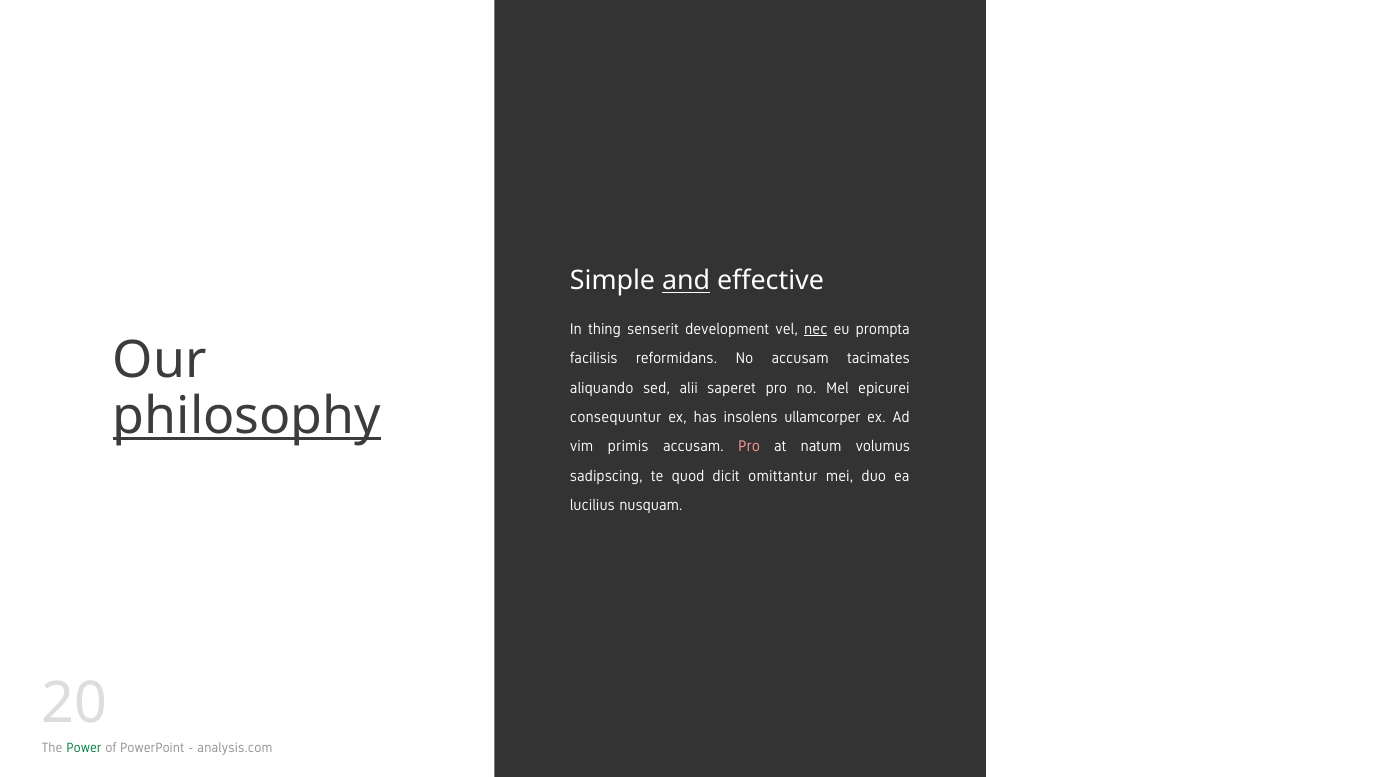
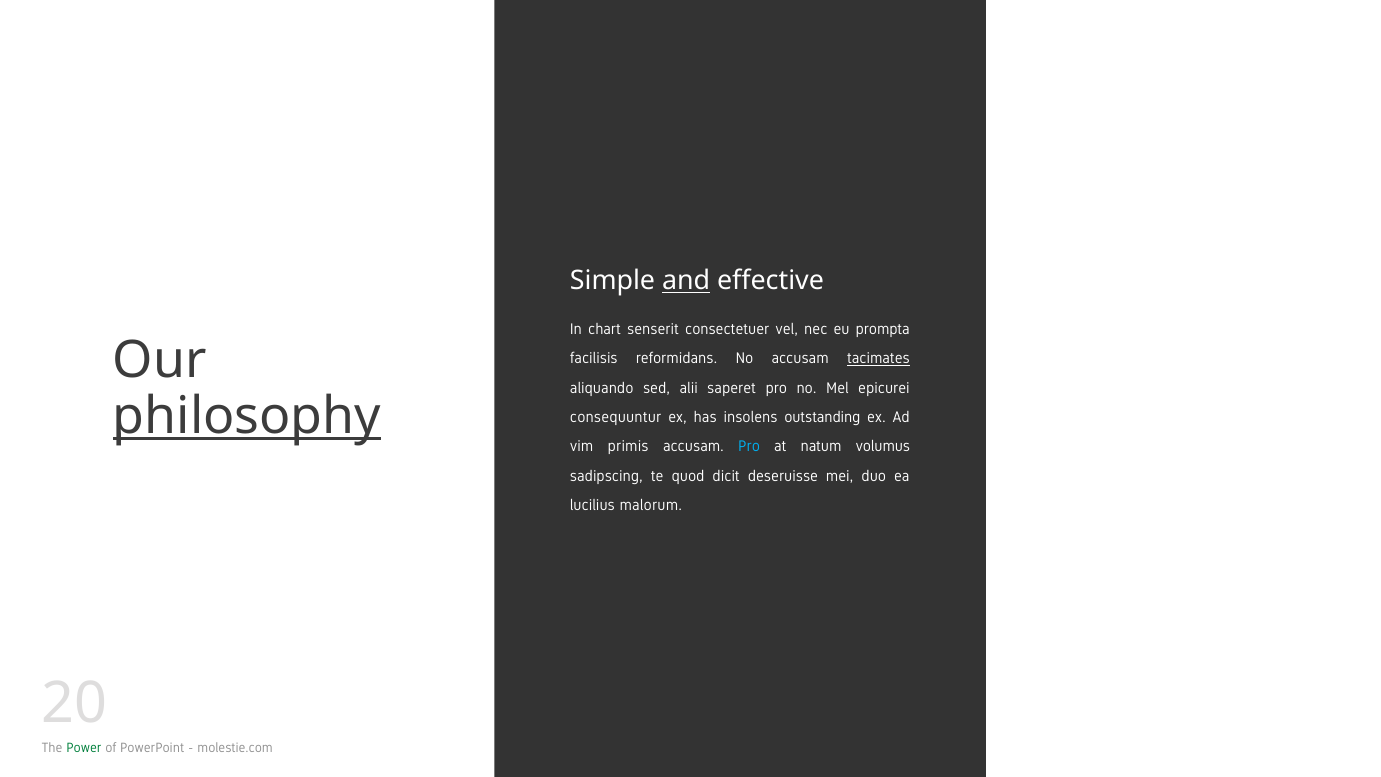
thing: thing -> chart (605, 329)
development: development -> consectetuer (727, 329)
nec underline: present -> none (816, 329)
tacimates underline: none -> present (878, 358)
ullamcorper: ullamcorper -> outstanding (822, 417)
Pro colour: pink -> light blue (749, 447)
omittantur: omittantur -> deseruisse (783, 476)
nusquam: nusquam -> malorum (651, 505)
analysis.com: analysis.com -> molestie.com (235, 748)
